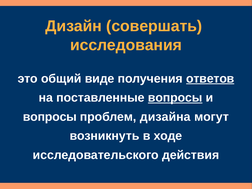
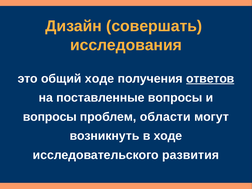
общий виде: виде -> ходе (100, 79)
вопросы underline: present -> none (175, 98)
дизайна: дизайна -> области (165, 117)
действия: действия -> развития (191, 155)
